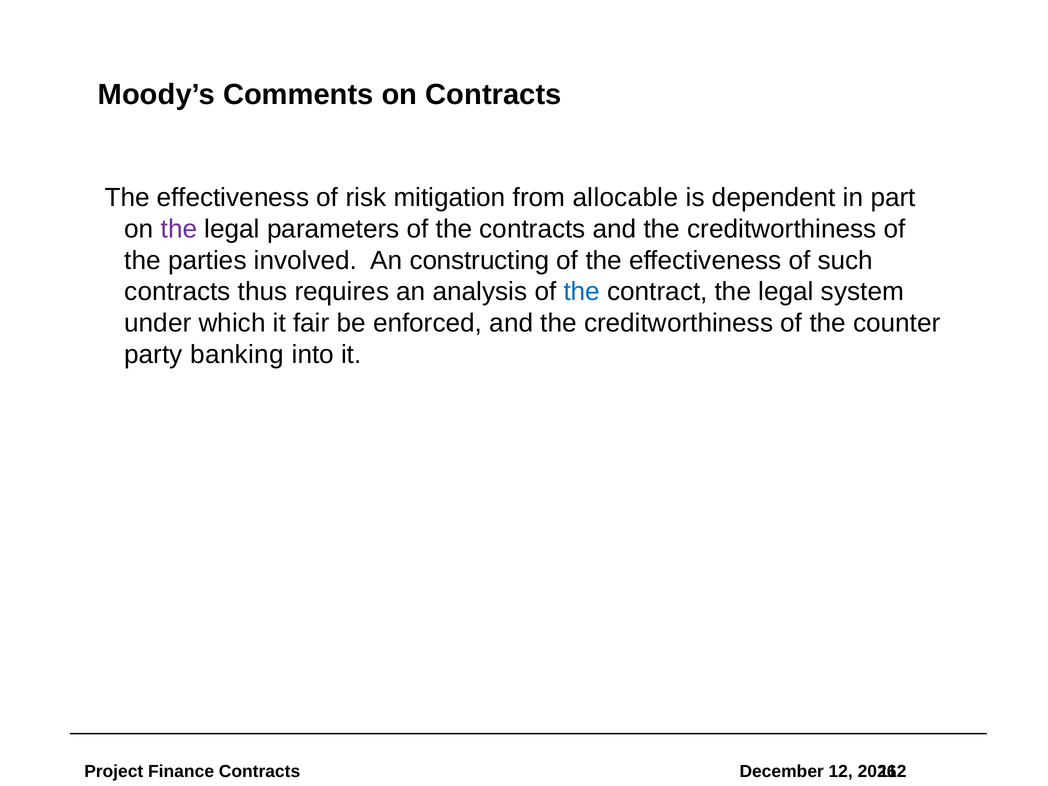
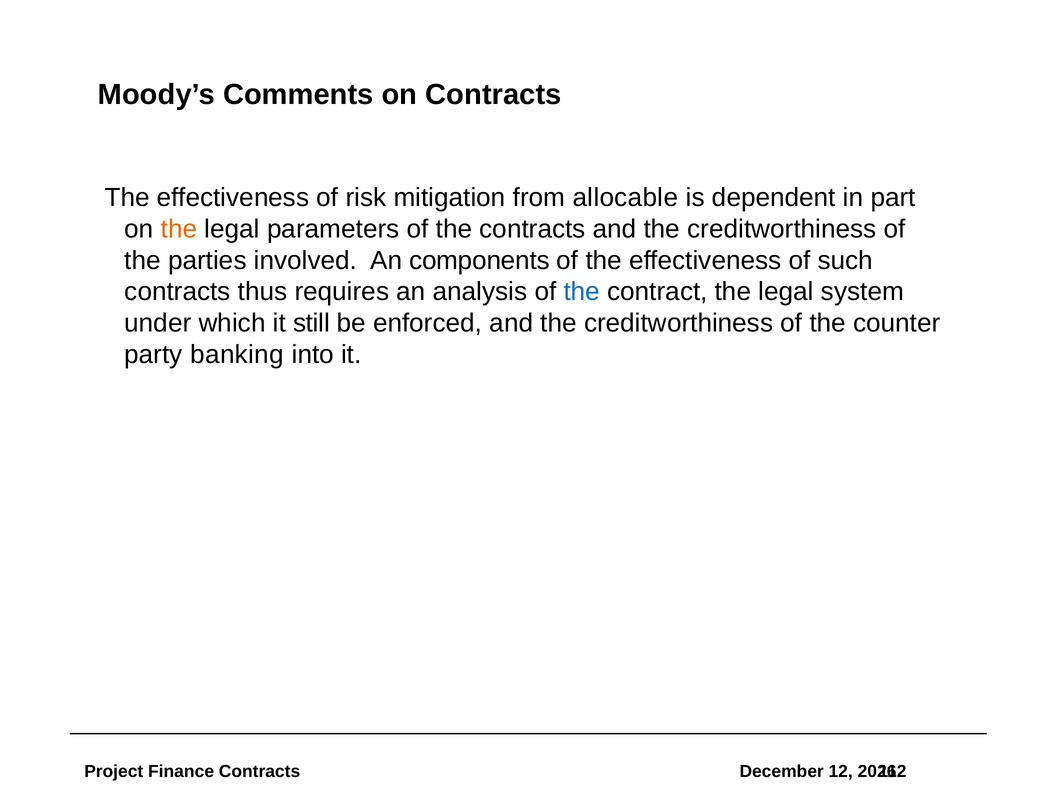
the colour: purple -> orange (179, 229)
constructing: constructing -> components (479, 260)
fair: fair -> still (311, 323)
